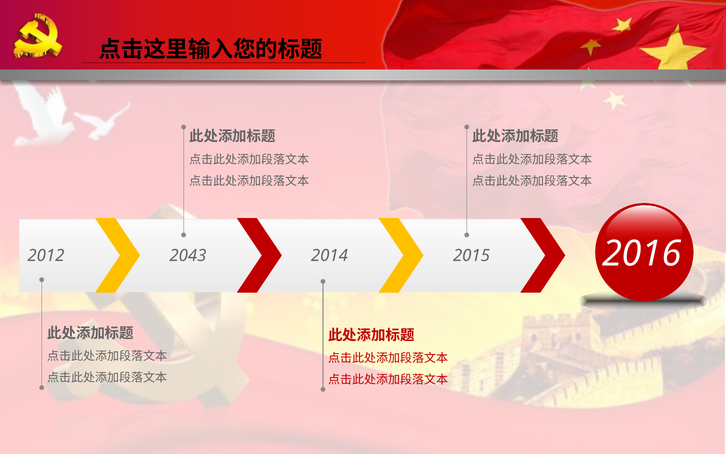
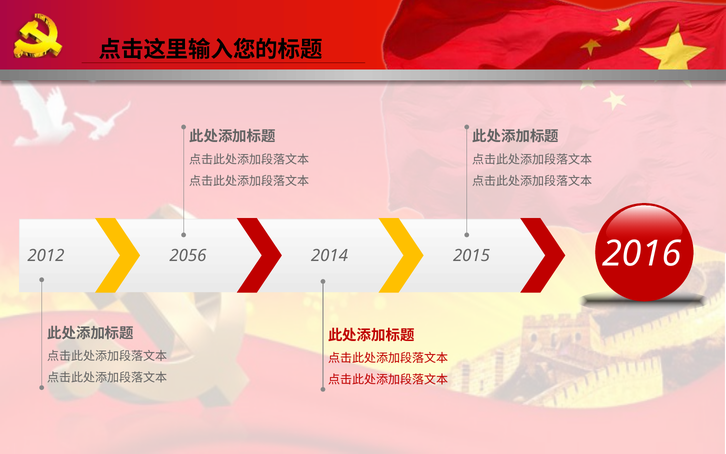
2043: 2043 -> 2056 (188, 256)
